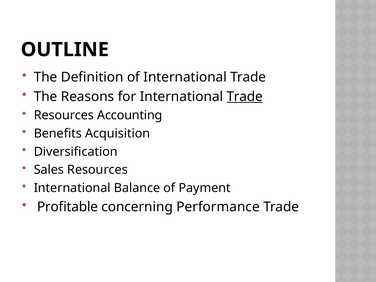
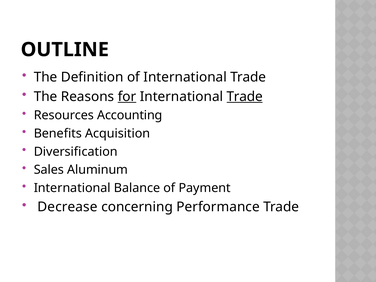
for underline: none -> present (127, 97)
Sales Resources: Resources -> Aluminum (98, 170)
Profitable: Profitable -> Decrease (67, 207)
